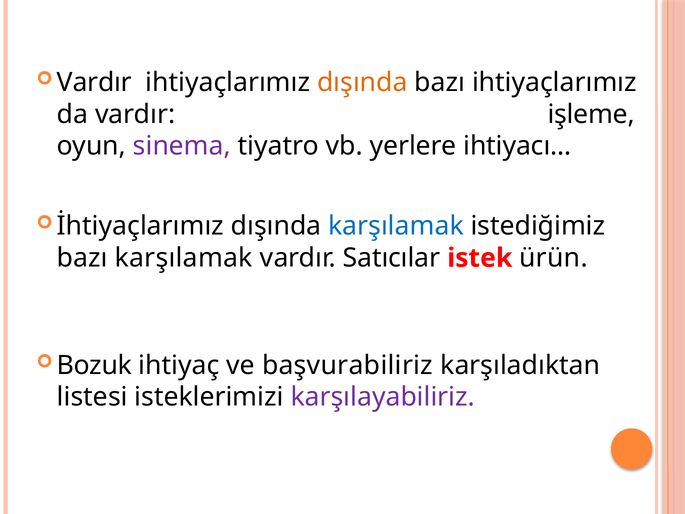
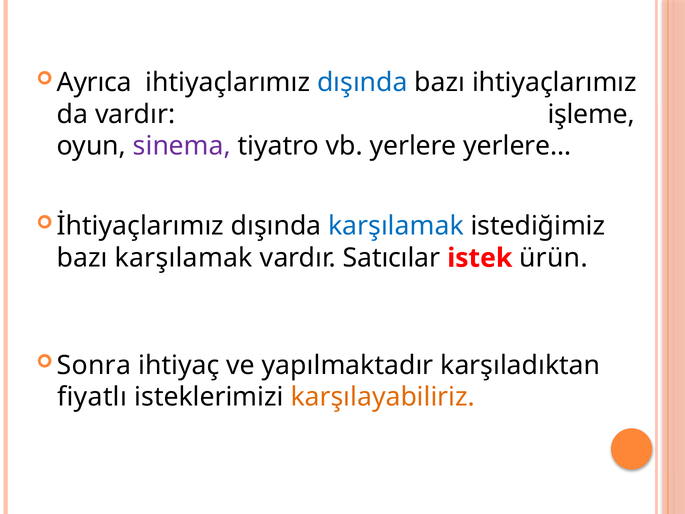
Vardır: Vardır -> Ayrıca (94, 82)
dışında colour: orange -> blue (362, 82)
ihtiyacı…: ihtiyacı… -> yerlere… (517, 146)
Bozuk: Bozuk -> Sonra (94, 365)
başvurabiliriz: başvurabiliriz -> yapılmaktadır (348, 365)
listesi: listesi -> fiyatlı (92, 397)
karşılayabiliriz colour: purple -> orange (383, 397)
